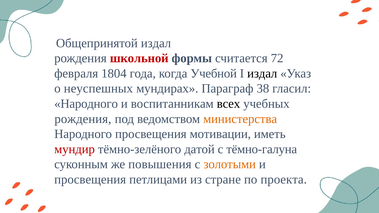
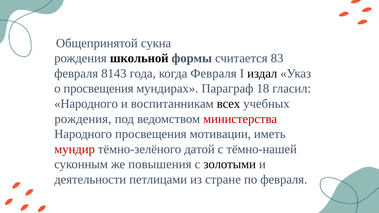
Общепринятой издал: издал -> сукна (156, 43)
школьной colour: red -> black (139, 58)
72: 72 -> 83 (277, 58)
1804: 1804 -> 8143 (114, 73)
когда Учебной: Учебной -> Февраля (214, 73)
о неуспешных: неуспешных -> просвещения (99, 89)
38: 38 -> 18 (263, 89)
министерства colour: orange -> red (240, 119)
тёмно-галуна: тёмно-галуна -> тёмно-нашей (262, 149)
золотыми colour: orange -> black (230, 164)
просвещения: просвещения -> деятельности (90, 180)
по проекта: проекта -> февраля (284, 180)
